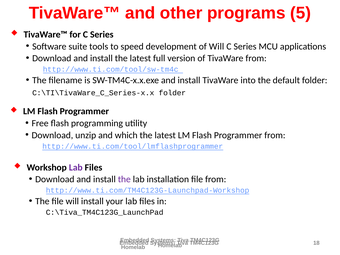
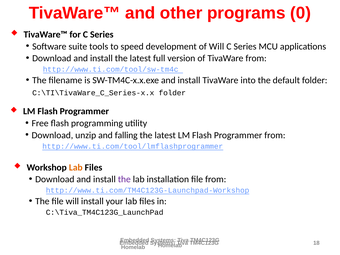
5: 5 -> 0 (301, 13)
which: which -> falling (126, 135)
Lab colour: purple -> orange (76, 167)
